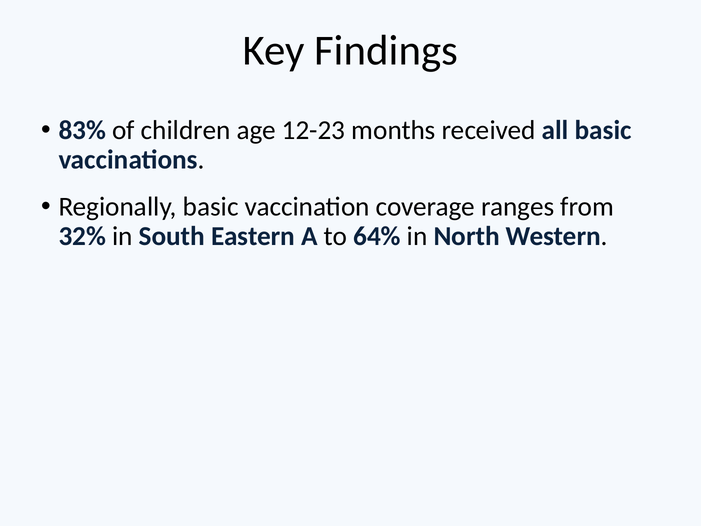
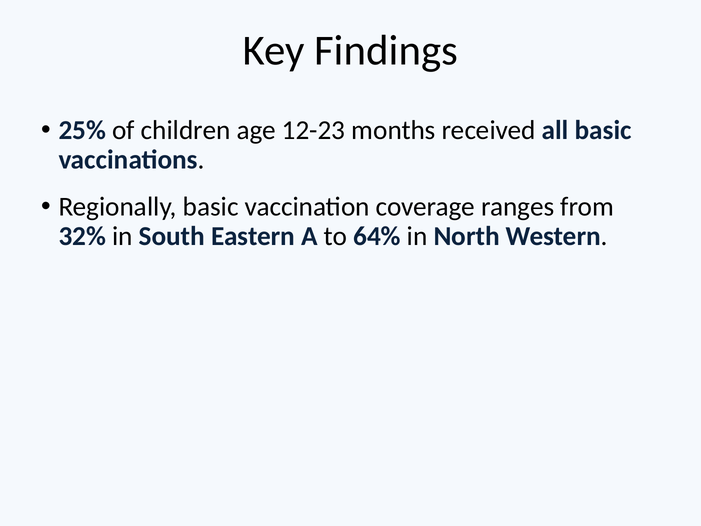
83%: 83% -> 25% (82, 130)
